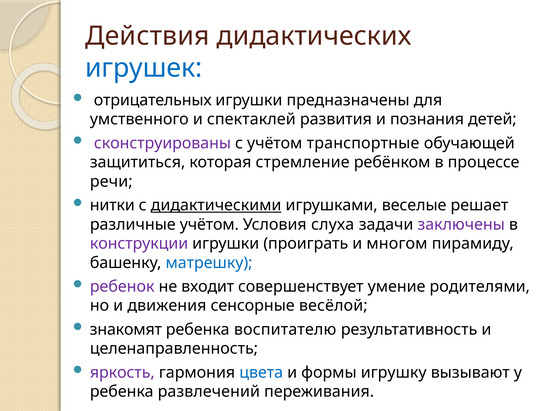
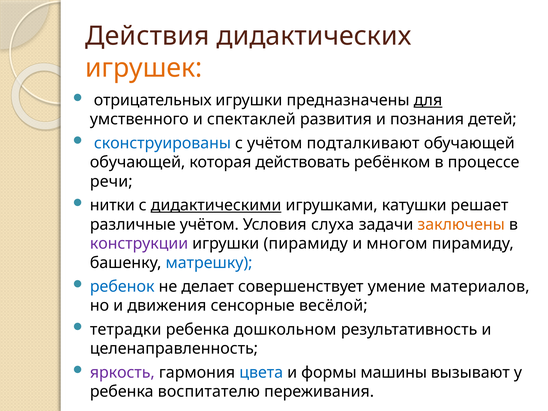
игрушек colour: blue -> orange (144, 68)
для underline: none -> present (428, 100)
сконструированы colour: purple -> blue (162, 143)
транспортные: транспортные -> подталкивают (363, 143)
защититься: защититься -> обучающей (138, 162)
стремление: стремление -> действовать (303, 162)
веселые: веселые -> катушки (414, 205)
заключены colour: purple -> orange (461, 224)
игрушки проиграть: проиграть -> пирамиду (306, 244)
ребенок colour: purple -> blue (122, 287)
входит: входит -> делает (208, 287)
родителями: родителями -> материалов (480, 287)
знакомят: знакомят -> тетрадки (126, 329)
воспитателю: воспитателю -> дошкольном (285, 329)
игрушку: игрушку -> машины (394, 372)
развлечений: развлечений -> воспитателю (209, 392)
